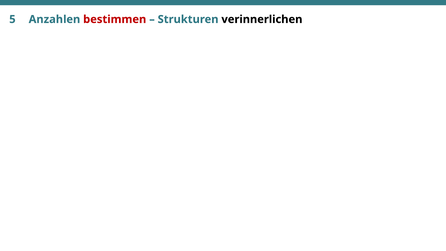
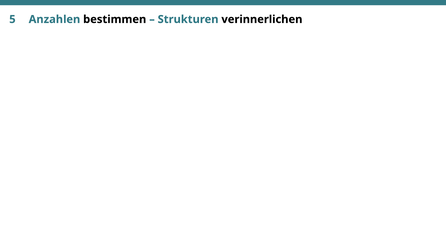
bestimmen colour: red -> black (115, 19)
